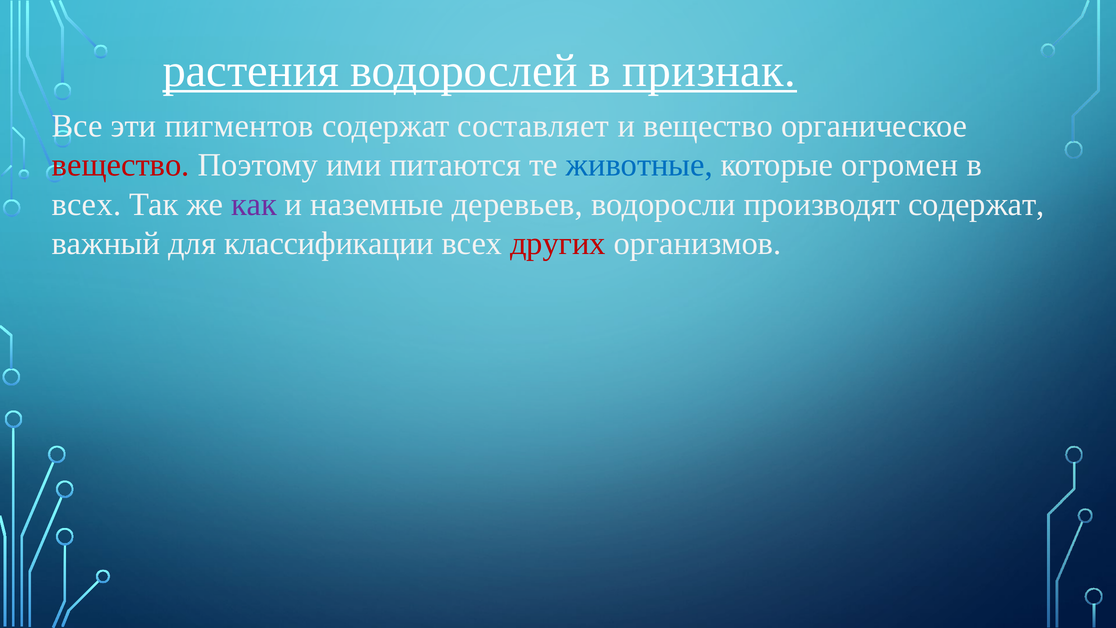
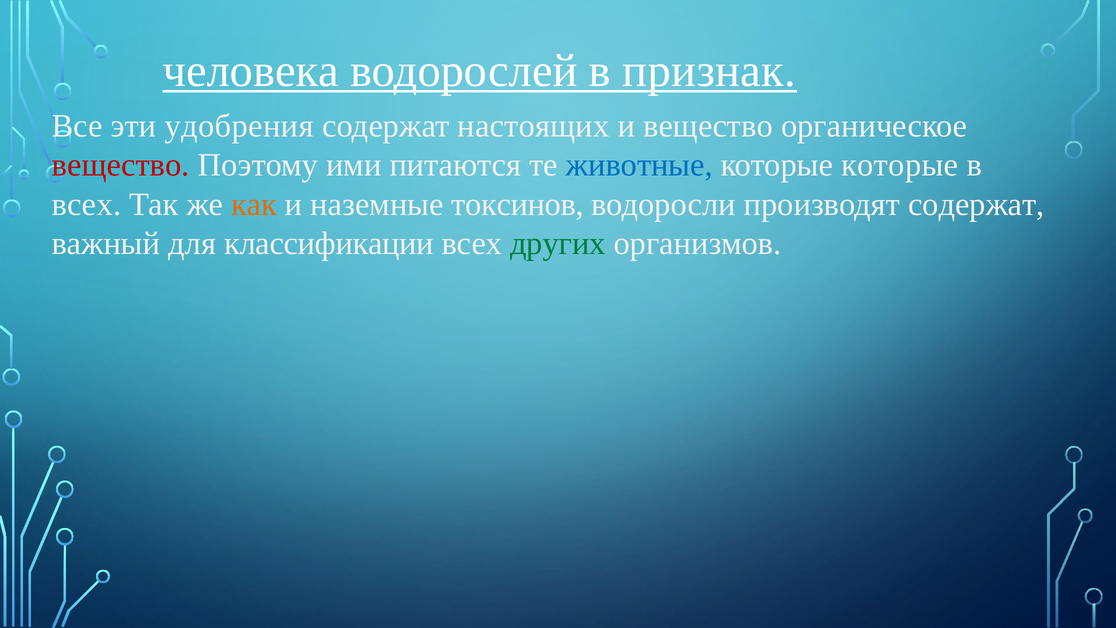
растения: растения -> человека (251, 71)
пигментов: пигментов -> удобрения (239, 126)
составляет: составляет -> настоящих (533, 126)
которые огромен: огромен -> которые (900, 165)
как colour: purple -> orange (254, 204)
деревьев: деревьев -> токсинов (518, 204)
других colour: red -> green (558, 243)
